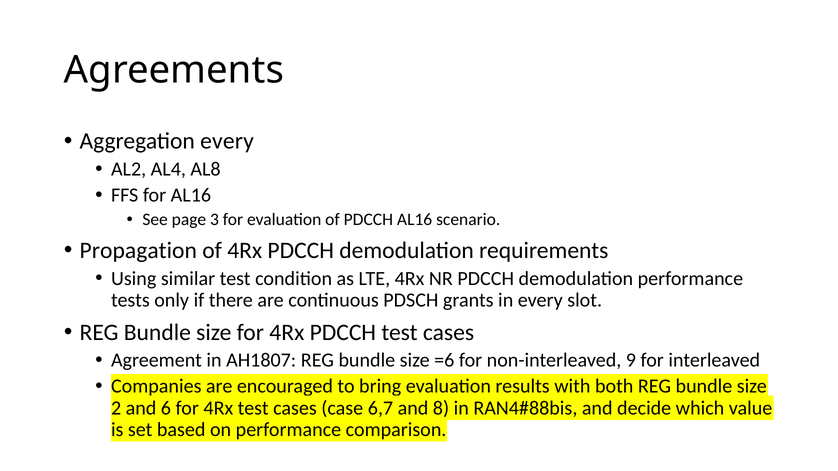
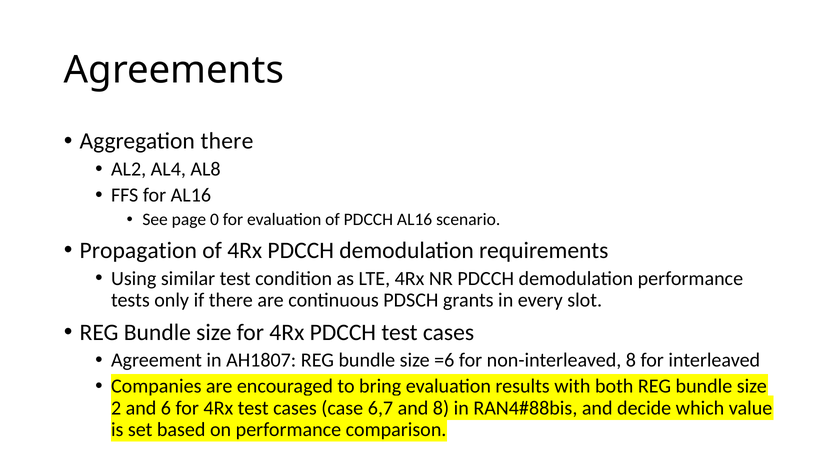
Aggregation every: every -> there (227, 141)
3: 3 -> 0 (214, 220)
non-interleaved 9: 9 -> 8 (631, 361)
